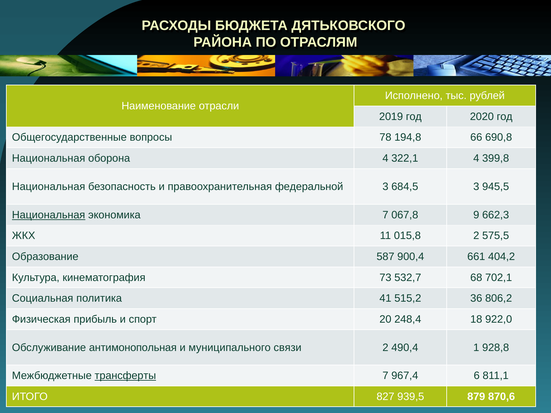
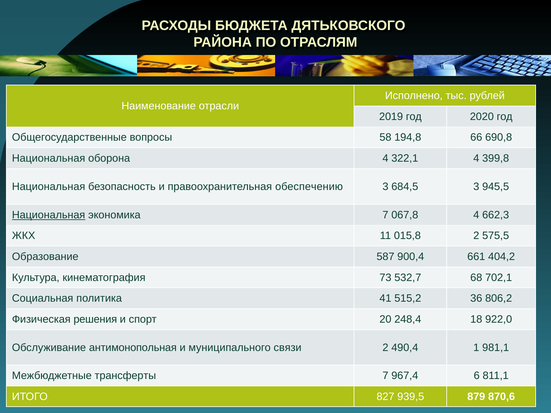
78: 78 -> 58 (385, 138)
федеральной: федеральной -> обеспечению (309, 187)
067,8 9: 9 -> 4 (476, 215)
прибыль: прибыль -> решения (95, 319)
928,8: 928,8 -> 981,1 (496, 348)
трансферты underline: present -> none (125, 376)
